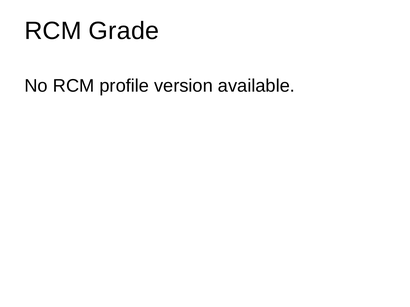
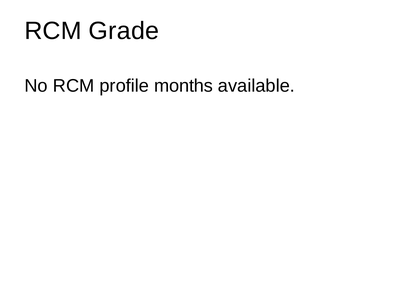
version: version -> months (184, 86)
